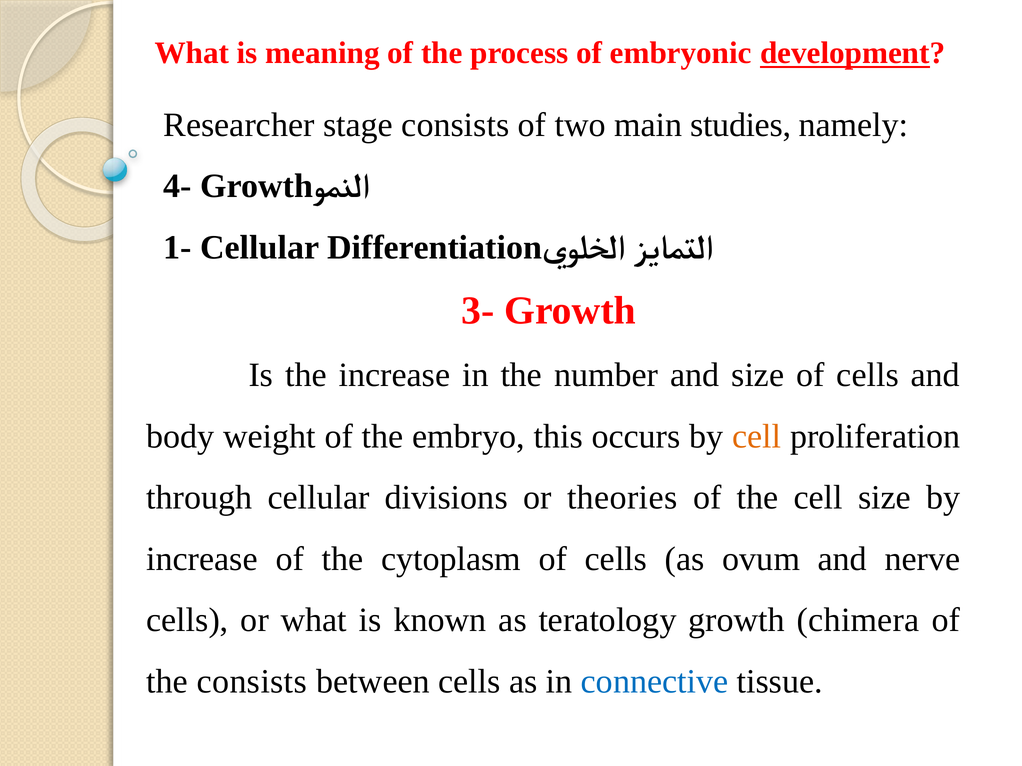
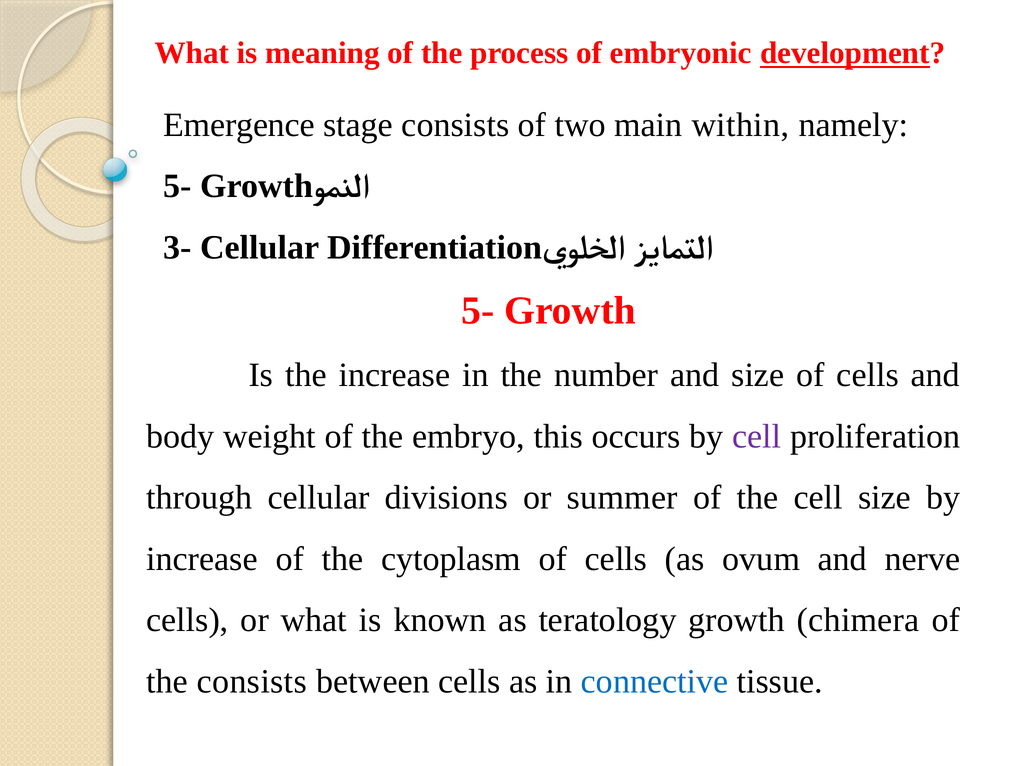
Researcher: Researcher -> Emergence (239, 125)
studies: studies -> within (740, 125)
4-: 4- -> 5- (178, 186)
1-: 1- -> 3- (178, 248)
3-: 3- -> 5- (478, 311)
cell colour: orange -> purple (757, 437)
theories: theories -> summer (622, 498)
